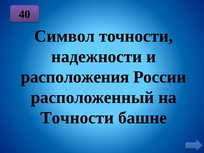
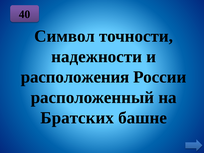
Точности: Точности -> Братских (77, 118)
